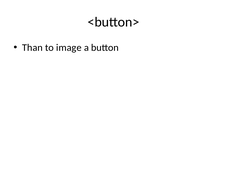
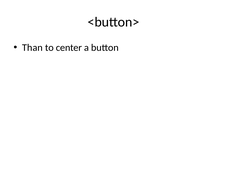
image: image -> center (69, 48)
